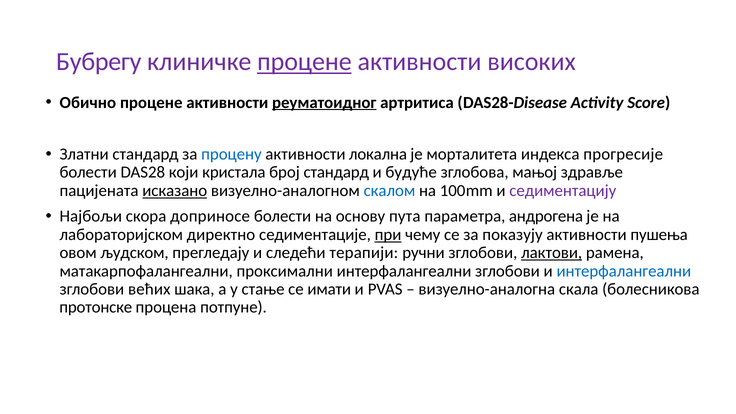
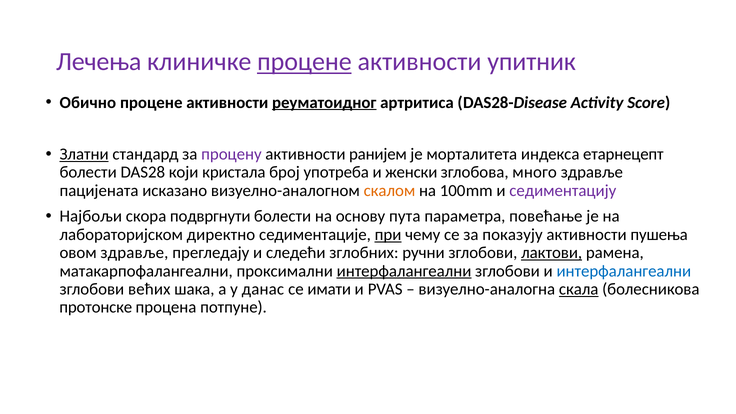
Бубрегу: Бубрегу -> Лечења (99, 62)
високих: високих -> упитник (532, 62)
Златни underline: none -> present (84, 154)
процену colour: blue -> purple (231, 154)
локална: локална -> ранијем (378, 154)
прогресије: прогресије -> етарнецепт (623, 154)
број стандард: стандард -> употреба (336, 172)
будуће: будуће -> женски (411, 172)
мањој: мањој -> много (535, 172)
исказано underline: present -> none (175, 191)
скалом colour: blue -> orange (389, 191)
доприносе: доприносе -> подвргнути (210, 216)
андрогена: андрогена -> повећање (546, 216)
овом људском: људском -> здравље (134, 253)
терапији: терапији -> зглобних (364, 253)
интерфалангеални underline: none -> present (404, 271)
стање: стање -> данас (263, 289)
скала underline: none -> present (579, 289)
